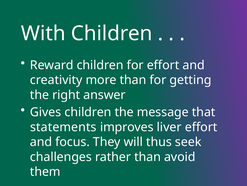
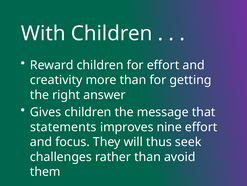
liver: liver -> nine (169, 127)
